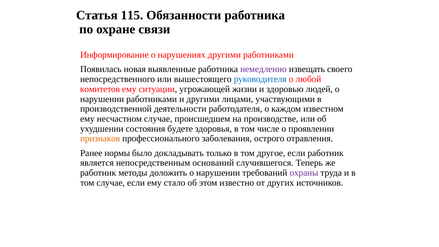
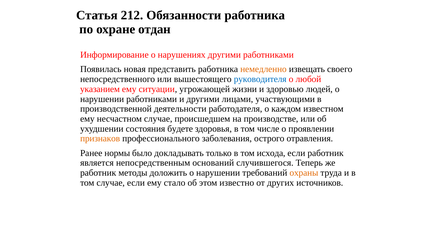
115: 115 -> 212 (132, 15)
связи: связи -> отдан (154, 29)
выявленные: выявленные -> представить (172, 69)
немедленно colour: purple -> orange (263, 69)
комитетов: комитетов -> указанием (100, 89)
другое: другое -> исхода (271, 153)
охраны colour: purple -> orange (304, 173)
